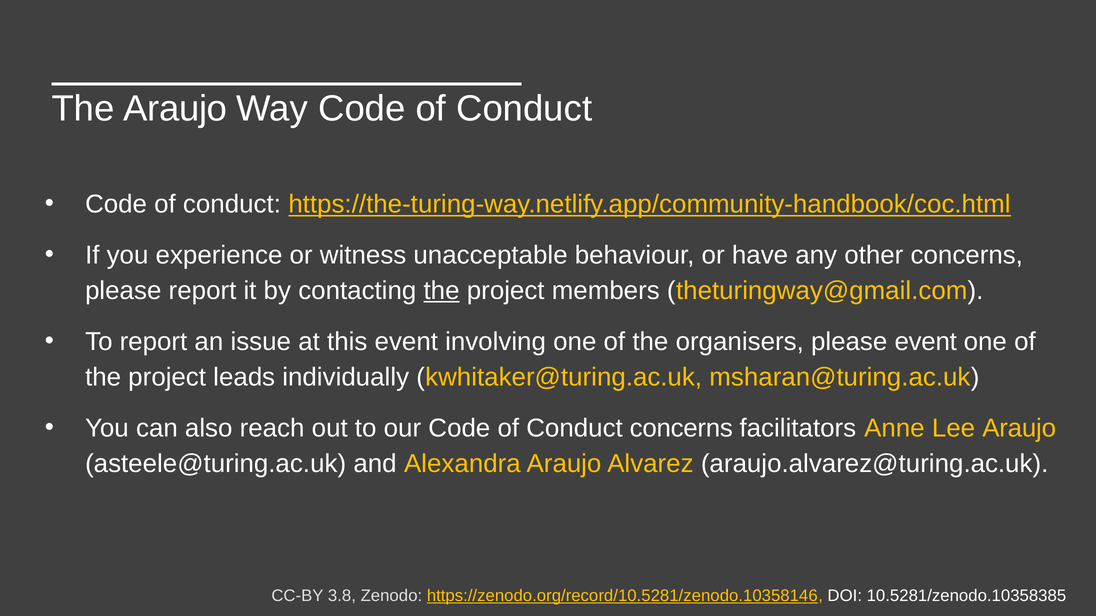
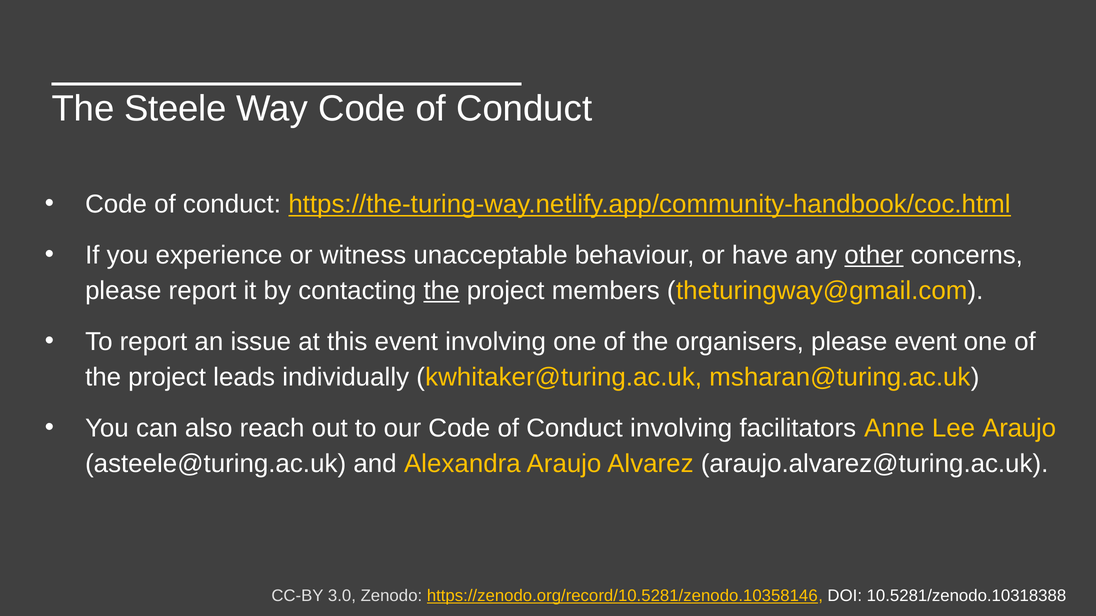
The Araujo: Araujo -> Steele (175, 109)
other underline: none -> present (874, 255)
Conduct concerns: concerns -> involving (681, 429)
3.8: 3.8 -> 3.0 (342, 596)
10.5281/zenodo.10358385: 10.5281/zenodo.10358385 -> 10.5281/zenodo.10318388 (966, 596)
